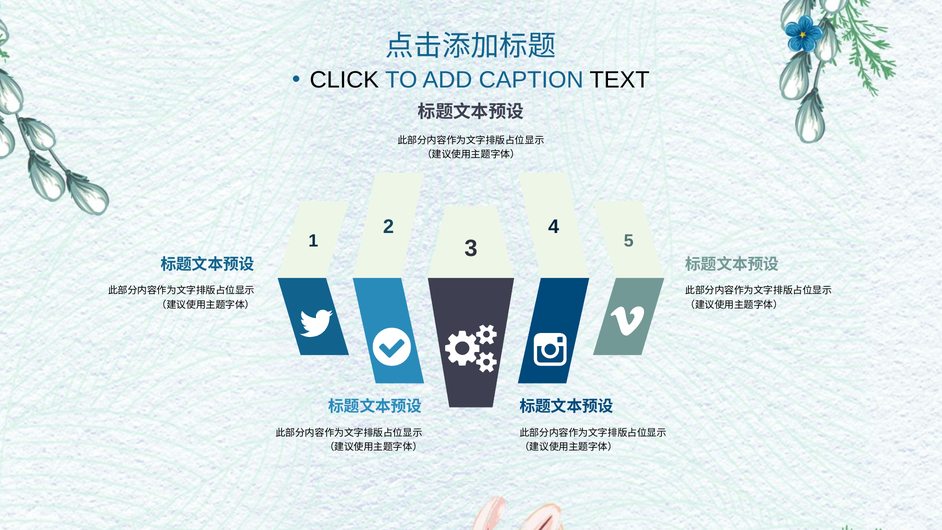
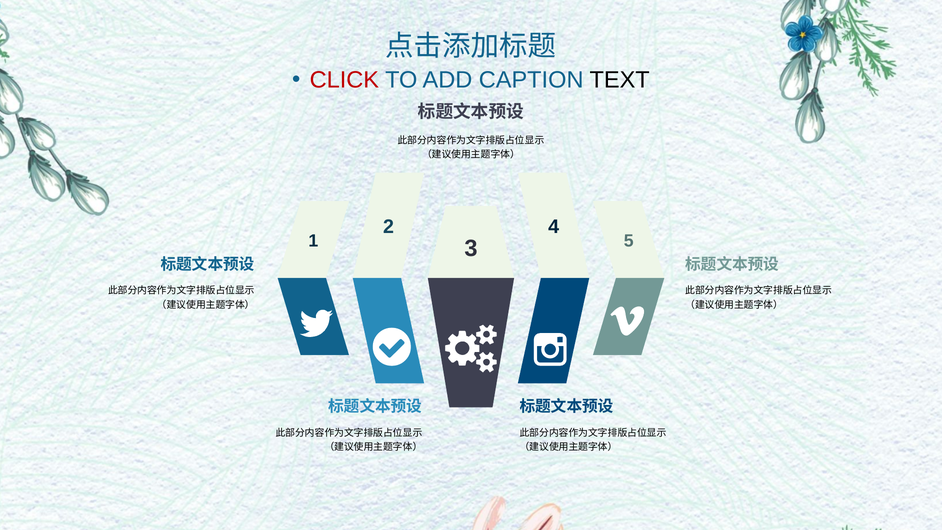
CLICK colour: black -> red (344, 80)
